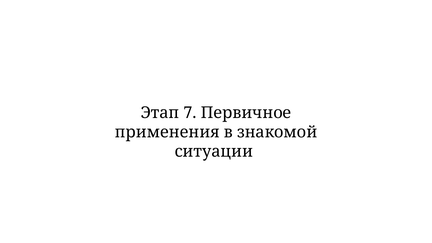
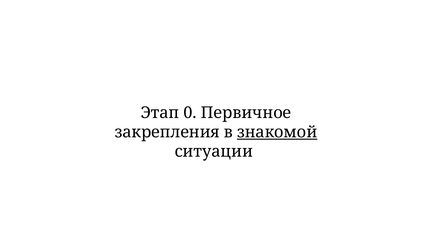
7: 7 -> 0 (190, 113)
применения: применения -> закрепления (167, 132)
знакомой underline: none -> present (277, 132)
